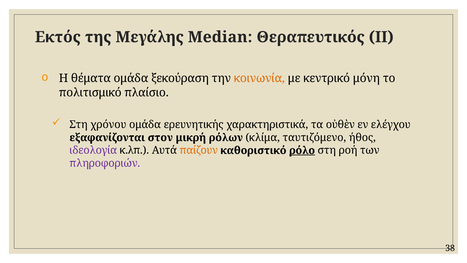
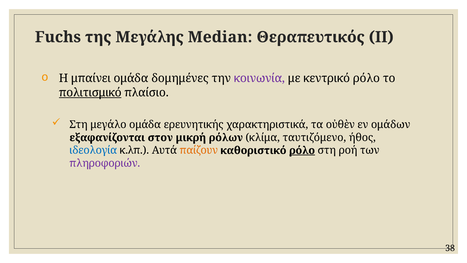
Εκτός: Εκτός -> Fuchs (58, 37)
θέματα: θέματα -> μπαίνει (91, 78)
ξεκούραση: ξεκούραση -> δομημένες (180, 78)
κοινωνία colour: orange -> purple (259, 78)
κεντρικό μόνη: μόνη -> ρόλο (366, 78)
πολιτισμικό underline: none -> present (90, 92)
χρόνου: χρόνου -> μεγάλο (108, 125)
ελέγχου: ελέγχου -> ομάδων (391, 125)
ιδεολογία colour: purple -> blue (93, 150)
